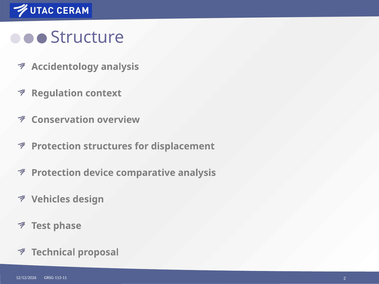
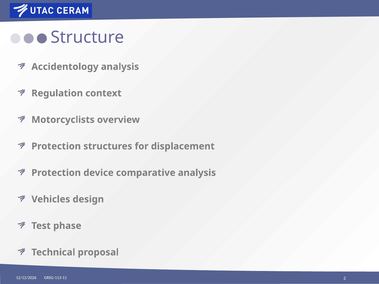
Conservation: Conservation -> Motorcyclists (63, 120)
